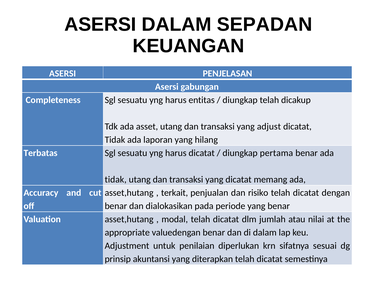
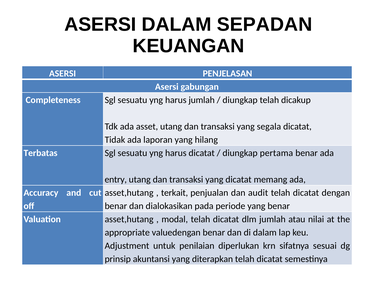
harus entitas: entitas -> jumlah (202, 100)
adjust: adjust -> segala (269, 126)
tidak: tidak -> entry (116, 179)
risiko: risiko -> audit (258, 193)
